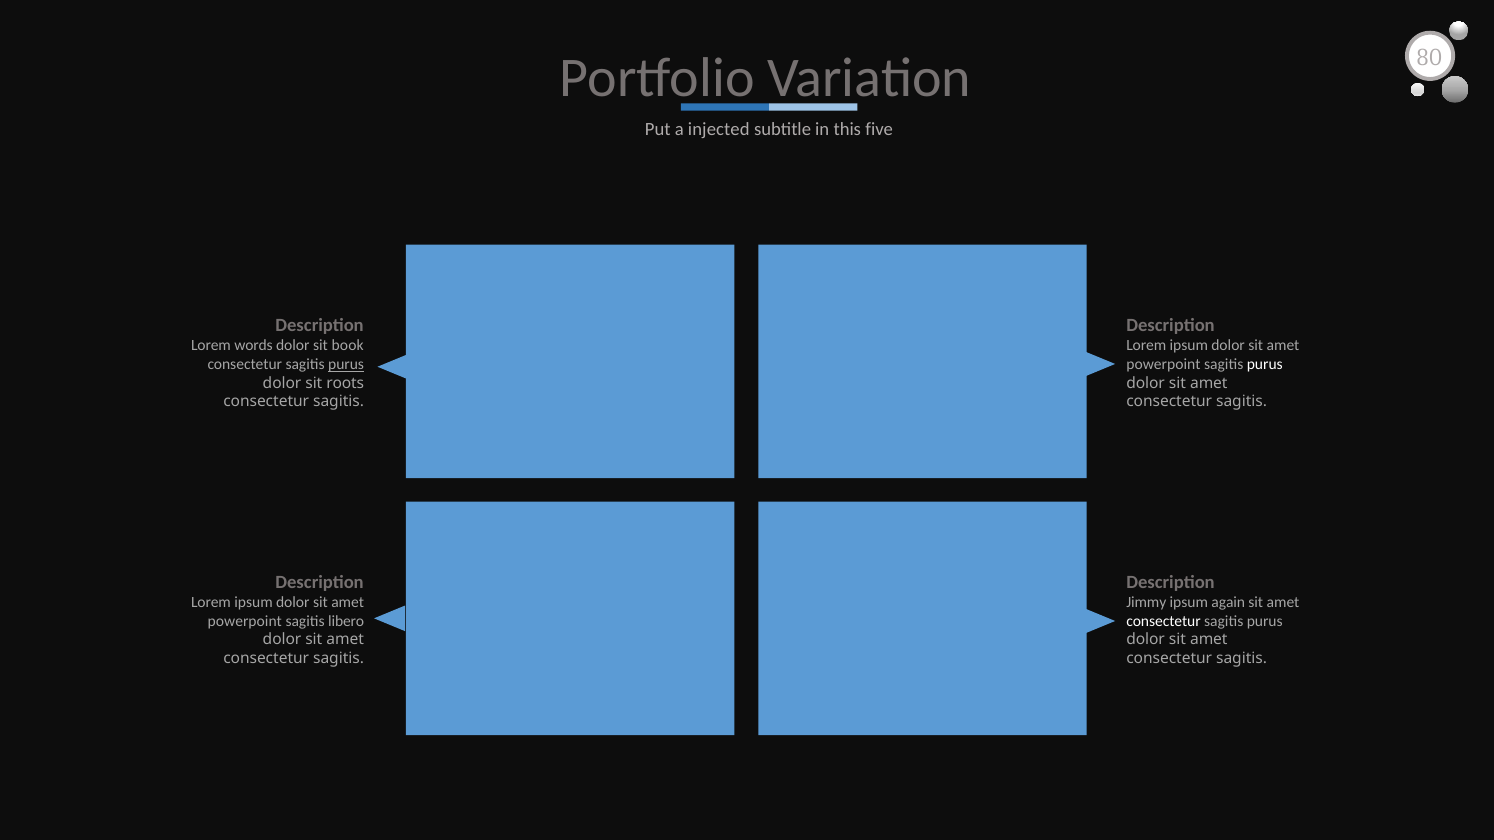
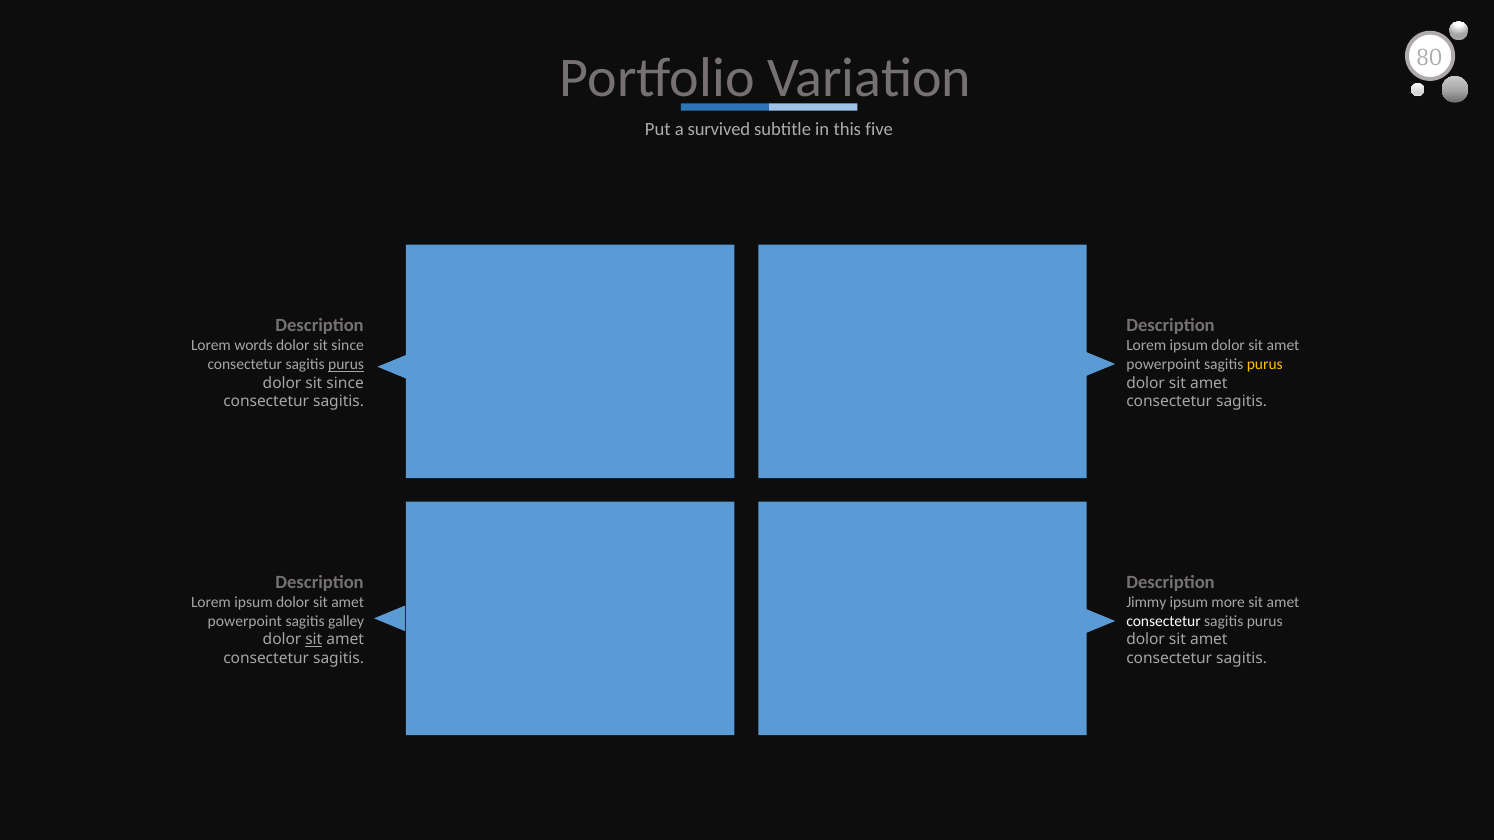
injected: injected -> survived (719, 130)
book: book -> since (348, 346)
purus colour: white -> yellow (1265, 364)
roots: roots -> since (345, 383)
again: again -> more (1228, 603)
libero: libero -> galley (346, 622)
sit underline: none -> present (314, 640)
